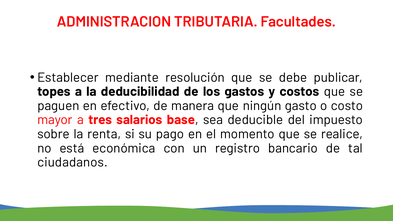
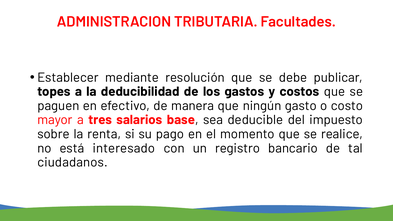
económica: económica -> interesado (124, 148)
